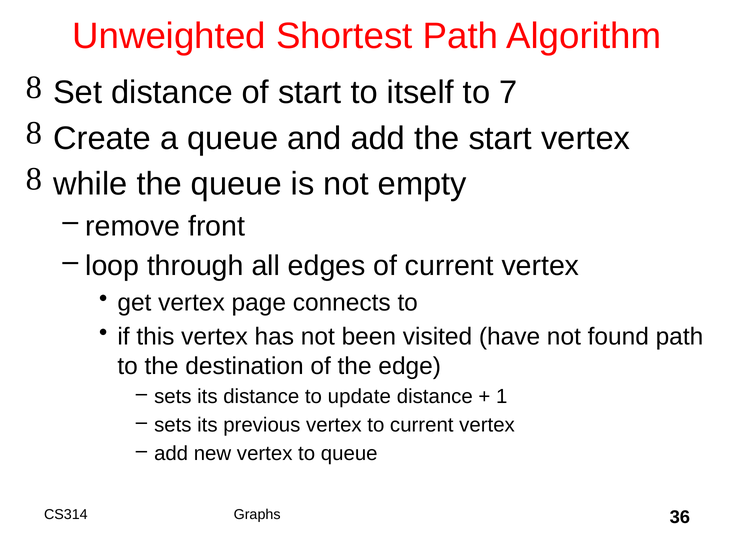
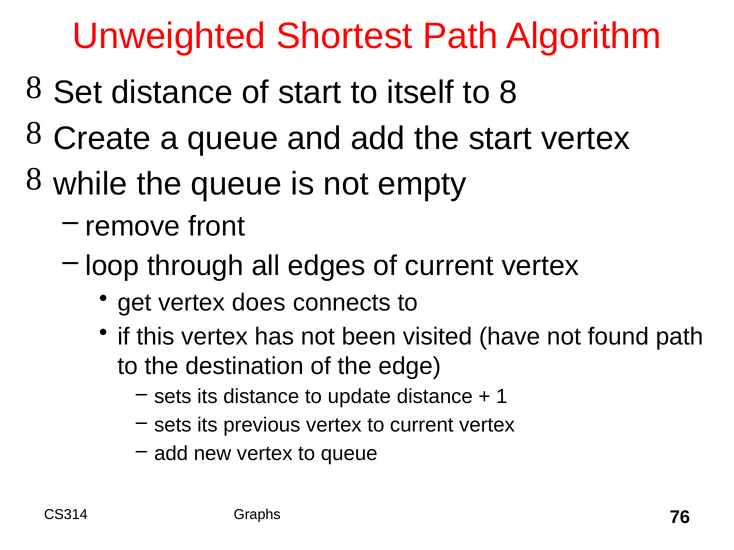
7: 7 -> 8 (508, 93)
page: page -> does (259, 303)
36: 36 -> 76 (680, 518)
